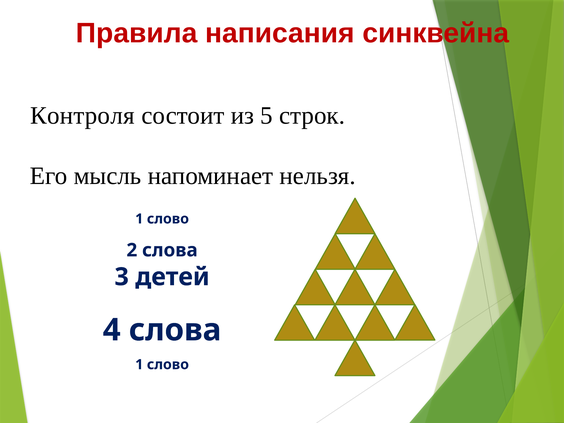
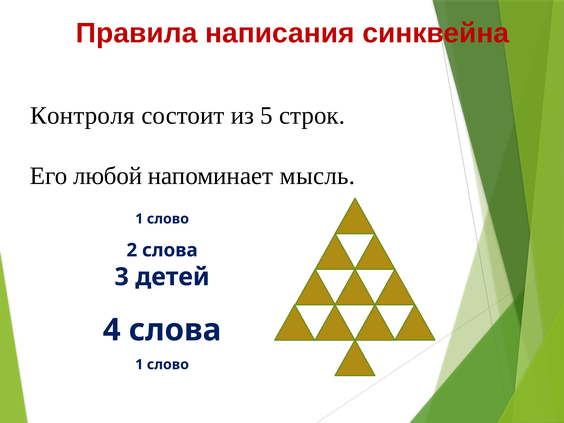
мысль: мысль -> любой (108, 176)
нельзя: нельзя -> мысль (318, 176)
